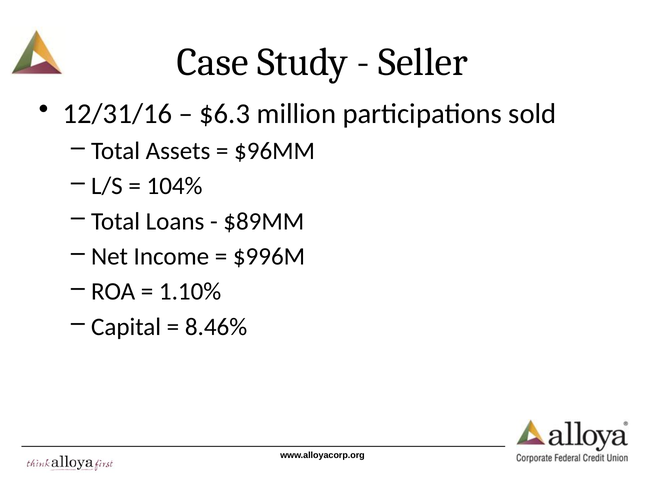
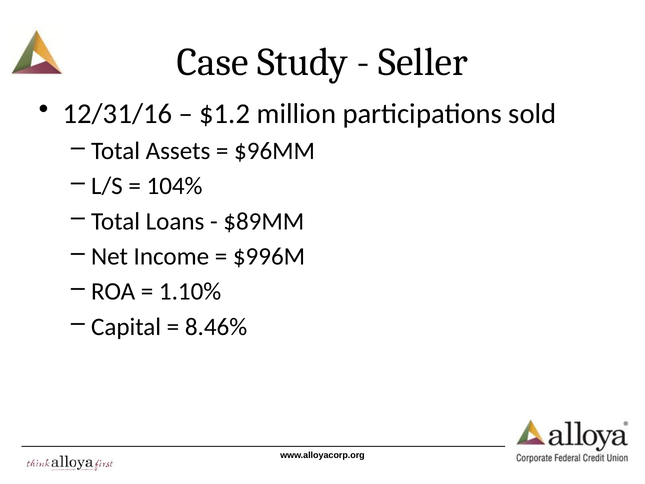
$6.3: $6.3 -> $1.2 (225, 114)
